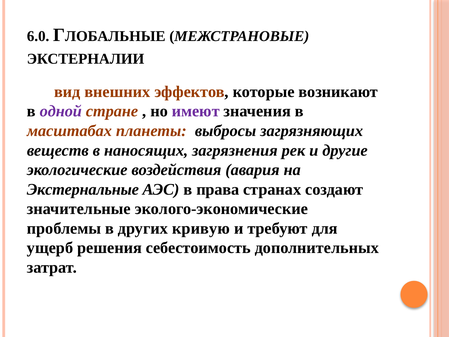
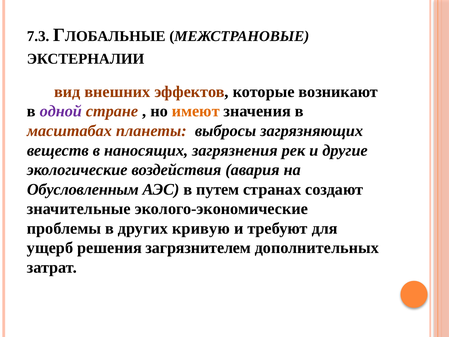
6.0: 6.0 -> 7.3 (38, 36)
имеют colour: purple -> orange (196, 111)
Экстернальные: Экстернальные -> Обусловленным (83, 189)
права: права -> путем (218, 189)
себестоимость: себестоимость -> загрязнителем (198, 248)
